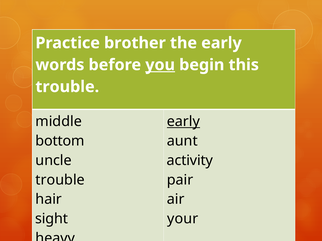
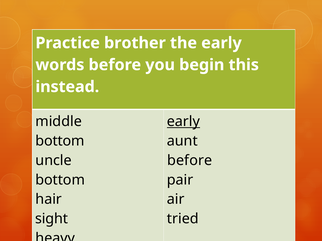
you underline: present -> none (160, 65)
trouble: trouble -> instead (67, 87)
activity: activity -> before (190, 161)
trouble: trouble -> bottom (60, 180)
your: your -> tried (183, 219)
